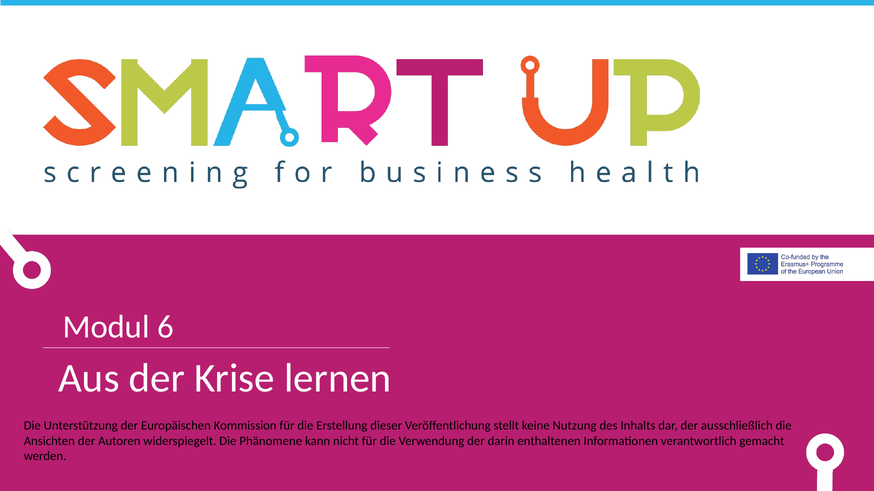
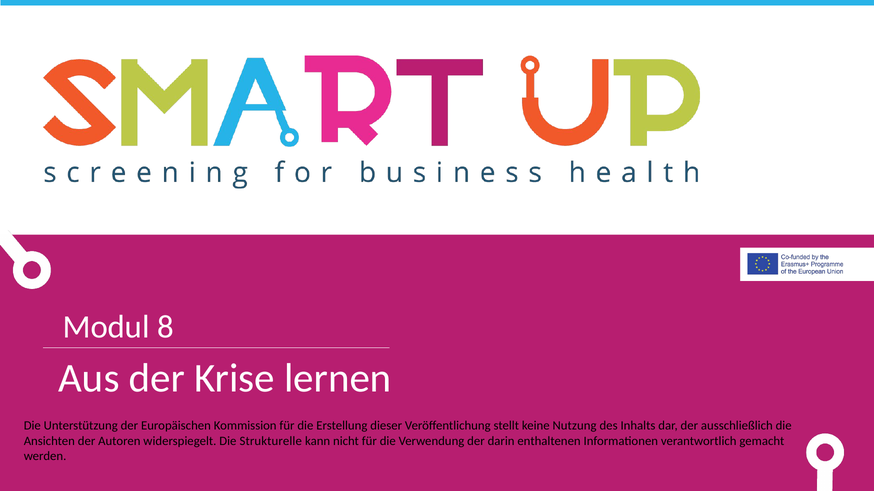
6: 6 -> 8 (165, 328)
Phänomene: Phänomene -> Strukturelle (271, 441)
